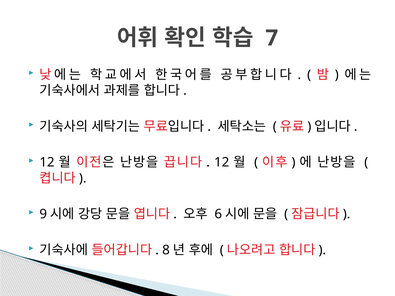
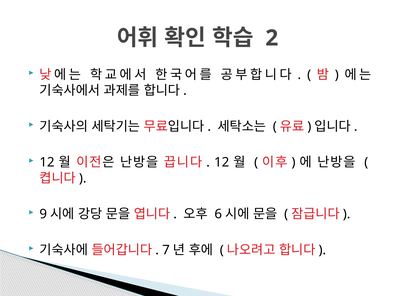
7: 7 -> 2 (272, 38)
8: 8 -> 7 (166, 250)
